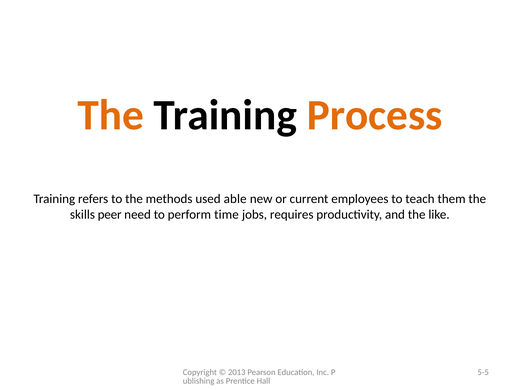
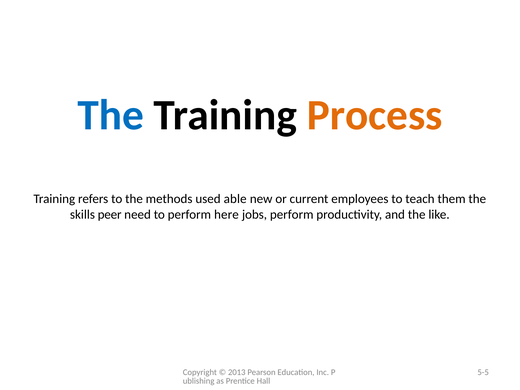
The colour: orange -> blue (111, 115)
time: time -> here (226, 215)
jobs requires: requires -> perform (292, 215)
